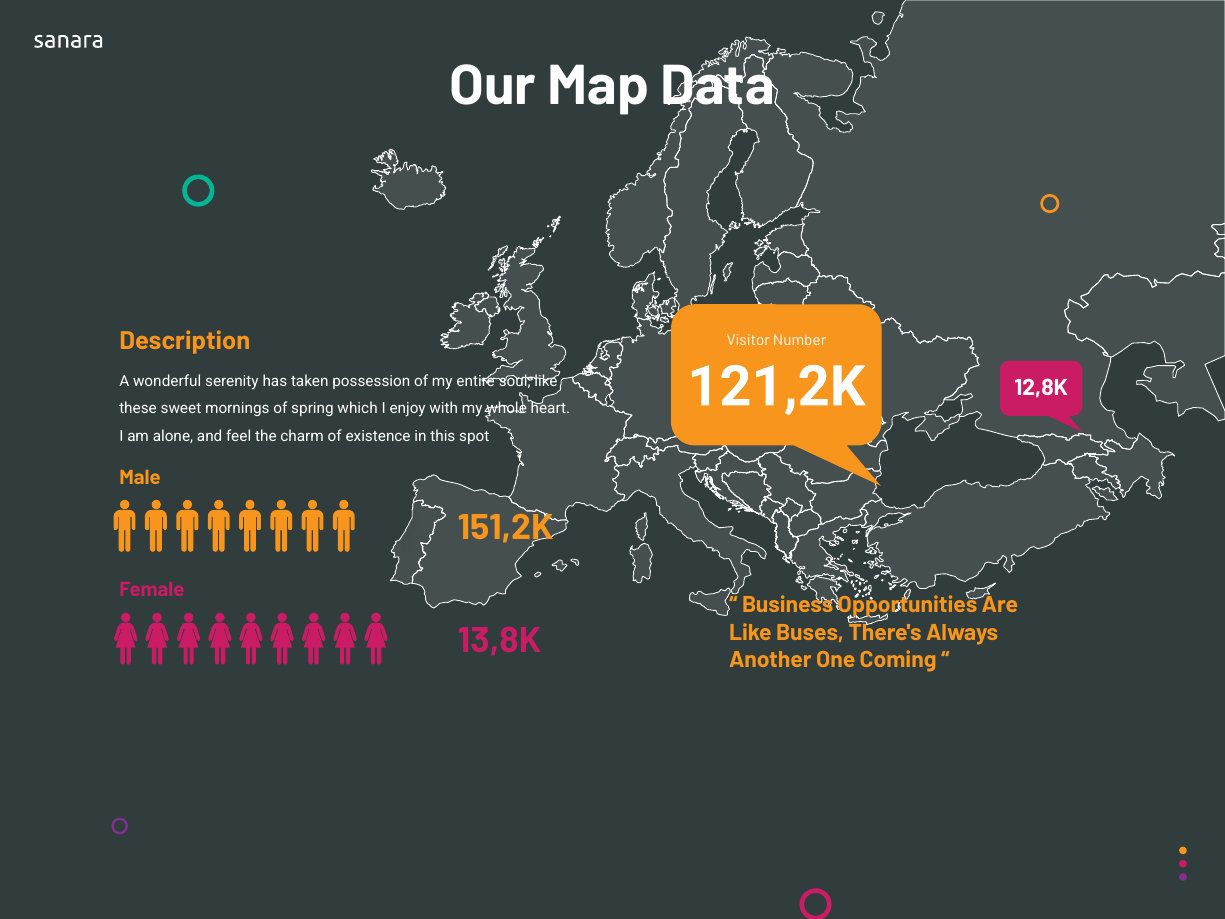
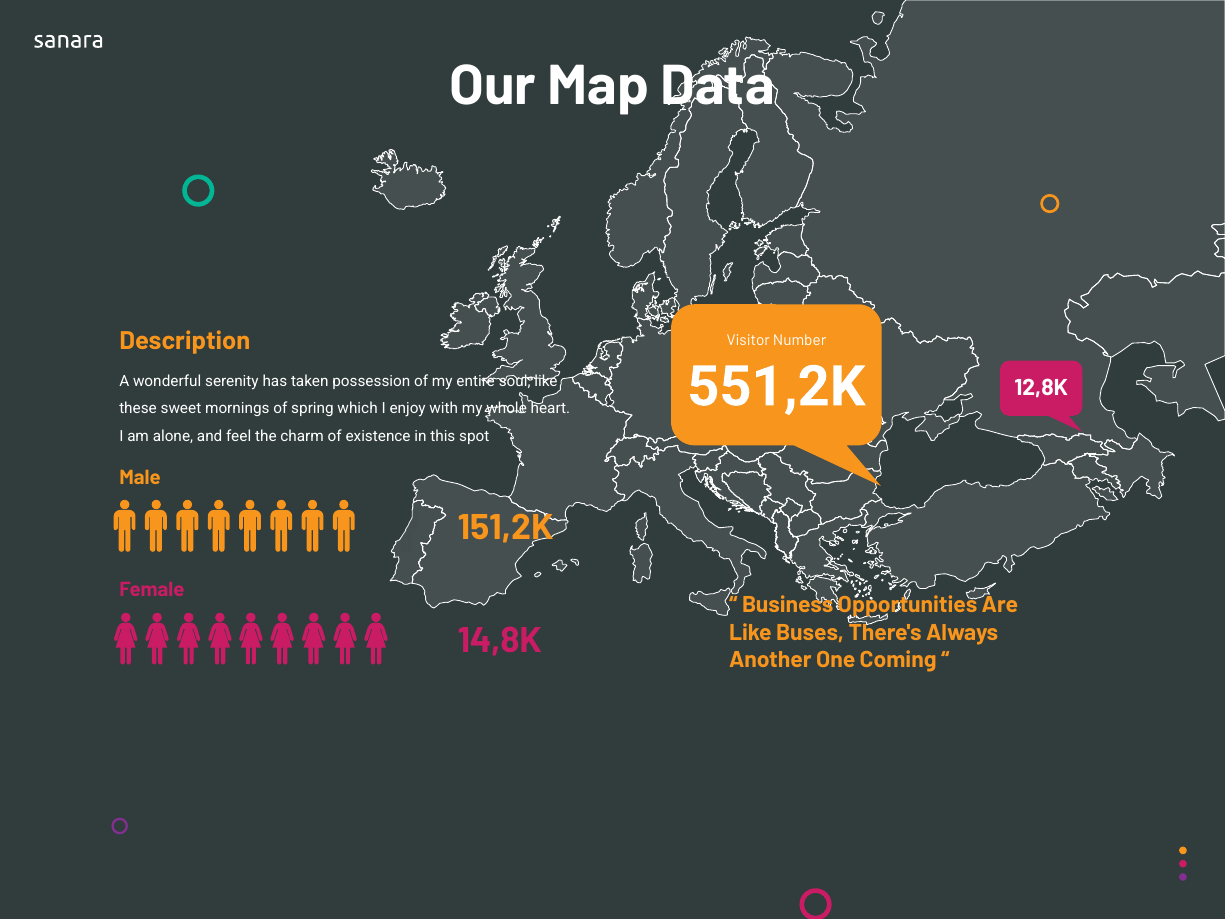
121,2K: 121,2K -> 551,2K (776, 387)
13,8K: 13,8K -> 14,8K (500, 641)
